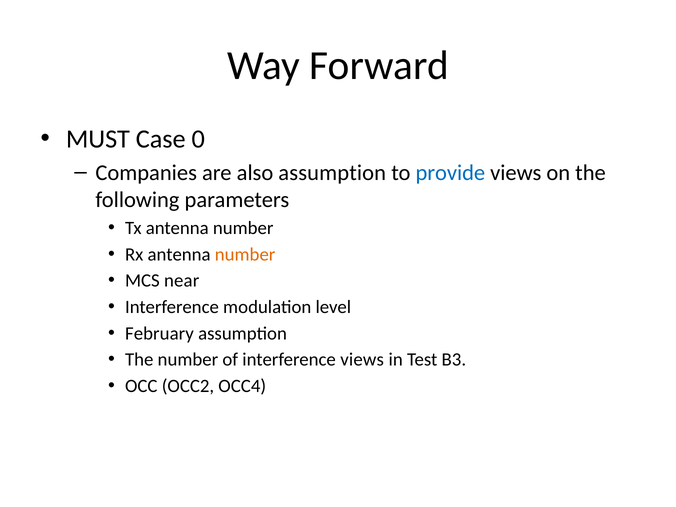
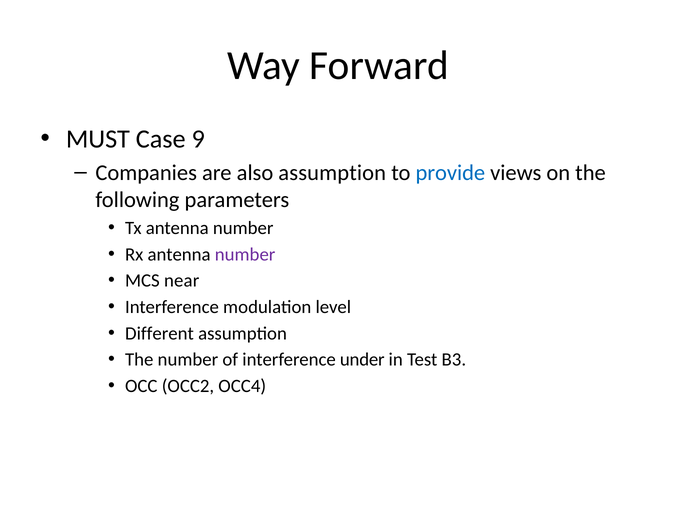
0: 0 -> 9 (198, 139)
number colour: orange -> purple (245, 254)
February: February -> Different (159, 333)
interference views: views -> under (362, 360)
